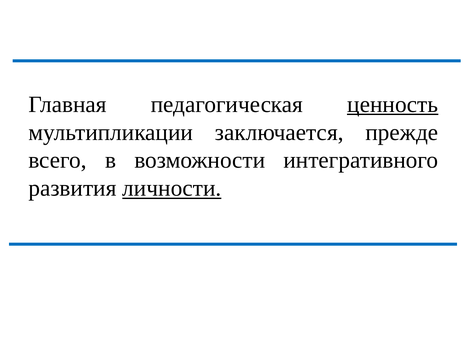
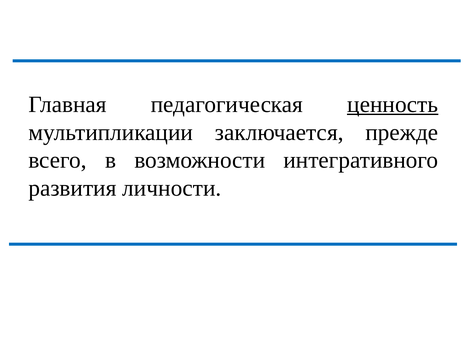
личности underline: present -> none (172, 188)
